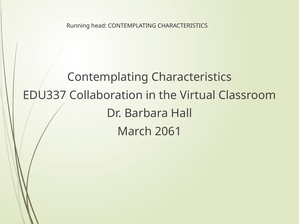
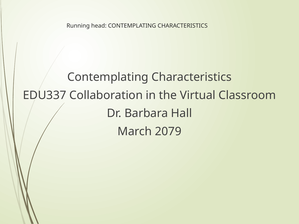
2061: 2061 -> 2079 (168, 132)
